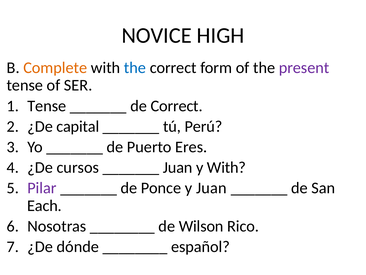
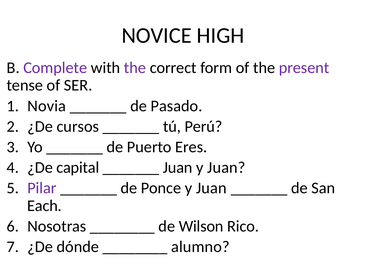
Complete colour: orange -> purple (55, 68)
the colour: blue -> purple (135, 68)
Tense: Tense -> Novia (47, 106)
de Correct: Correct -> Pasado (176, 106)
capital: capital -> cursos (78, 126)
cursos: cursos -> capital (78, 167)
With: With -> Juan (226, 167)
español: español -> alumno (200, 246)
